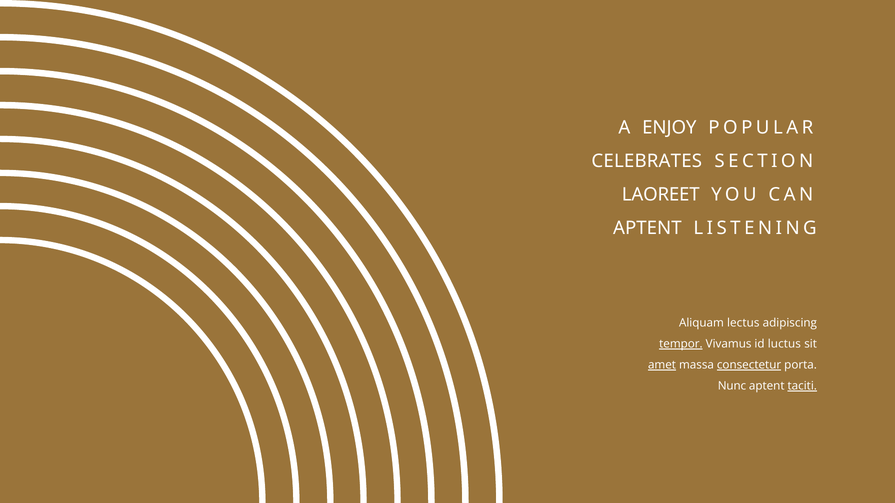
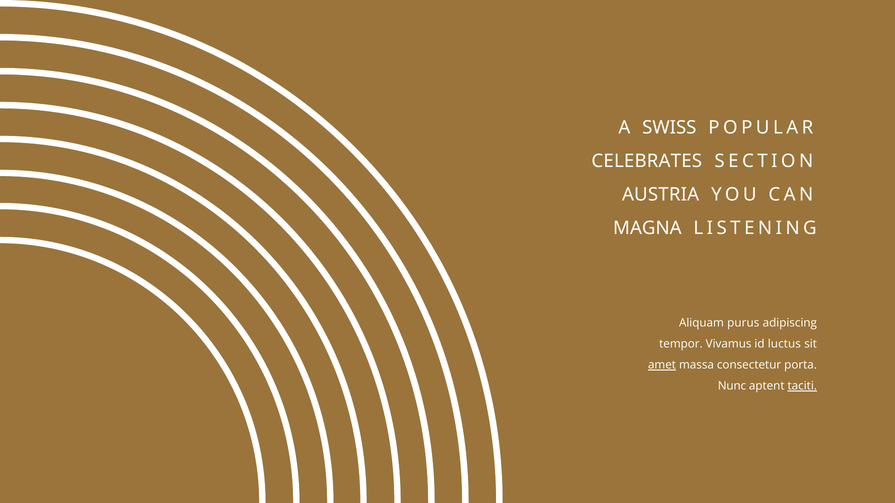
ENJOY: ENJOY -> SWISS (669, 128)
LAOREET: LAOREET -> AUSTRIA (661, 195)
APTENT: APTENT -> MAGNA (647, 229)
lectus: lectus -> purus (743, 323)
tempor underline: present -> none (681, 344)
consectetur underline: present -> none (749, 365)
